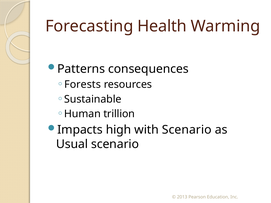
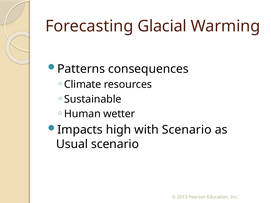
Health: Health -> Glacial (162, 26)
Forests: Forests -> Climate (83, 85)
trillion: trillion -> wetter (119, 114)
